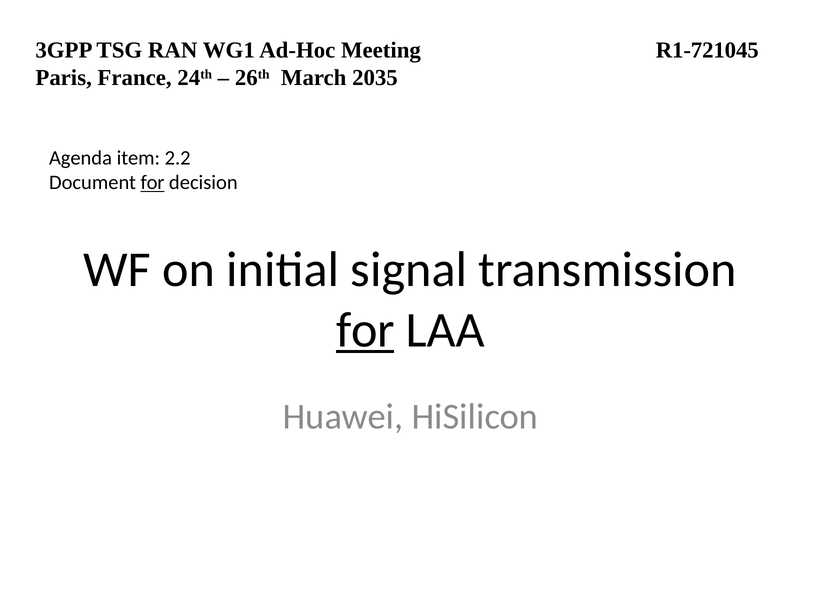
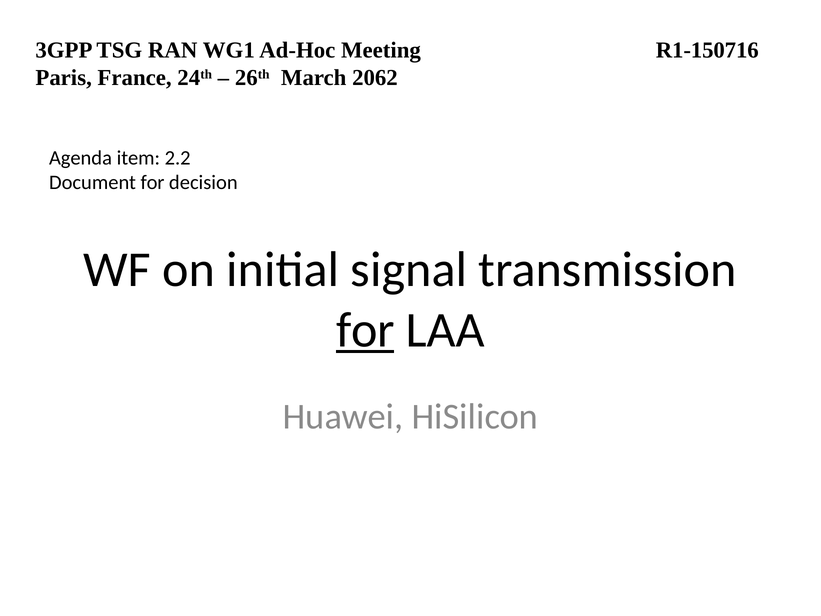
R1-721045: R1-721045 -> R1-150716 (707, 50)
2035: 2035 -> 2062 (375, 78)
for underline: present -> none (153, 182)
